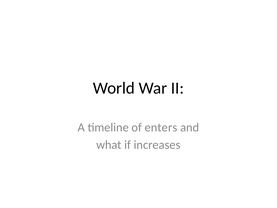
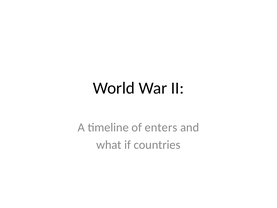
increases: increases -> countries (157, 145)
